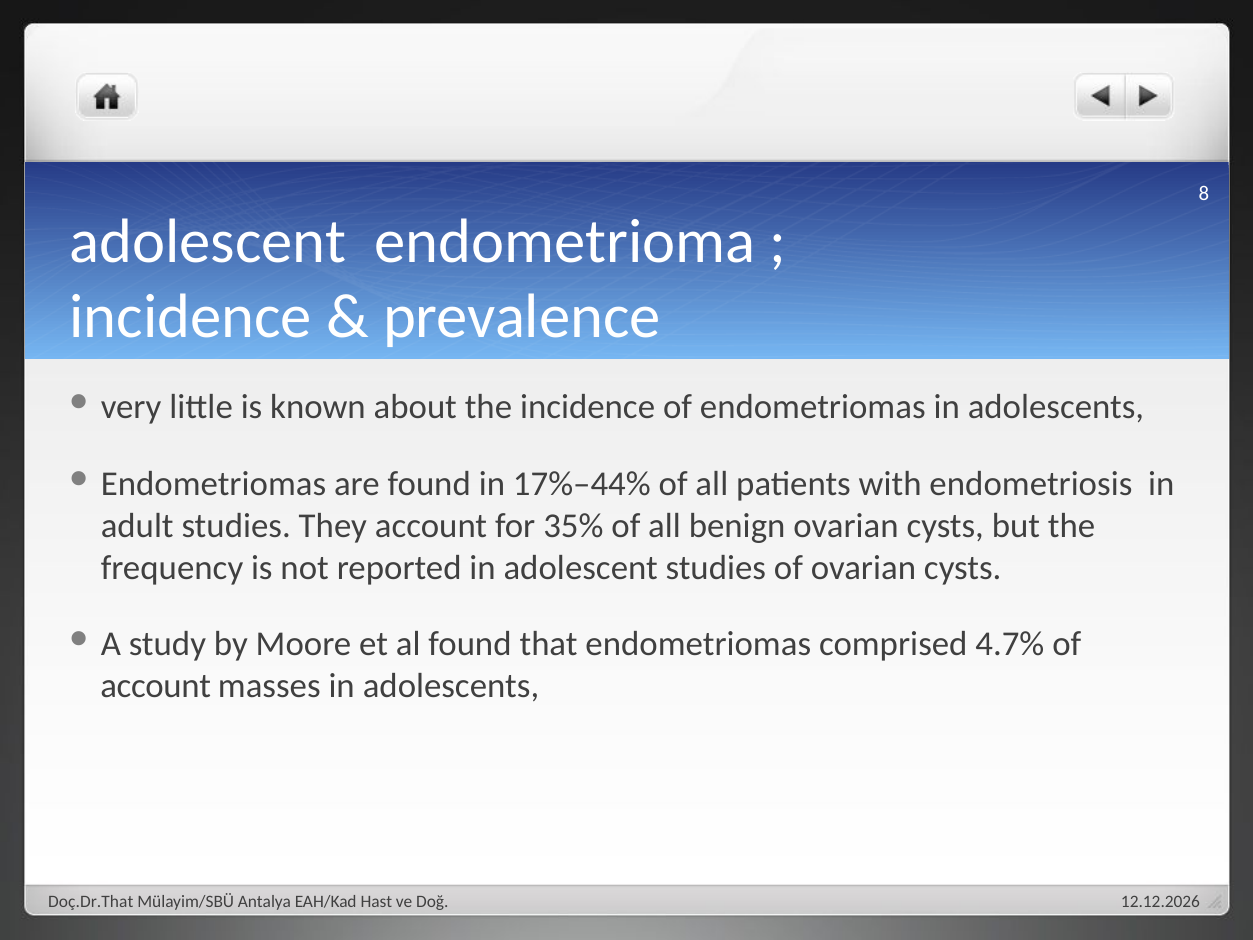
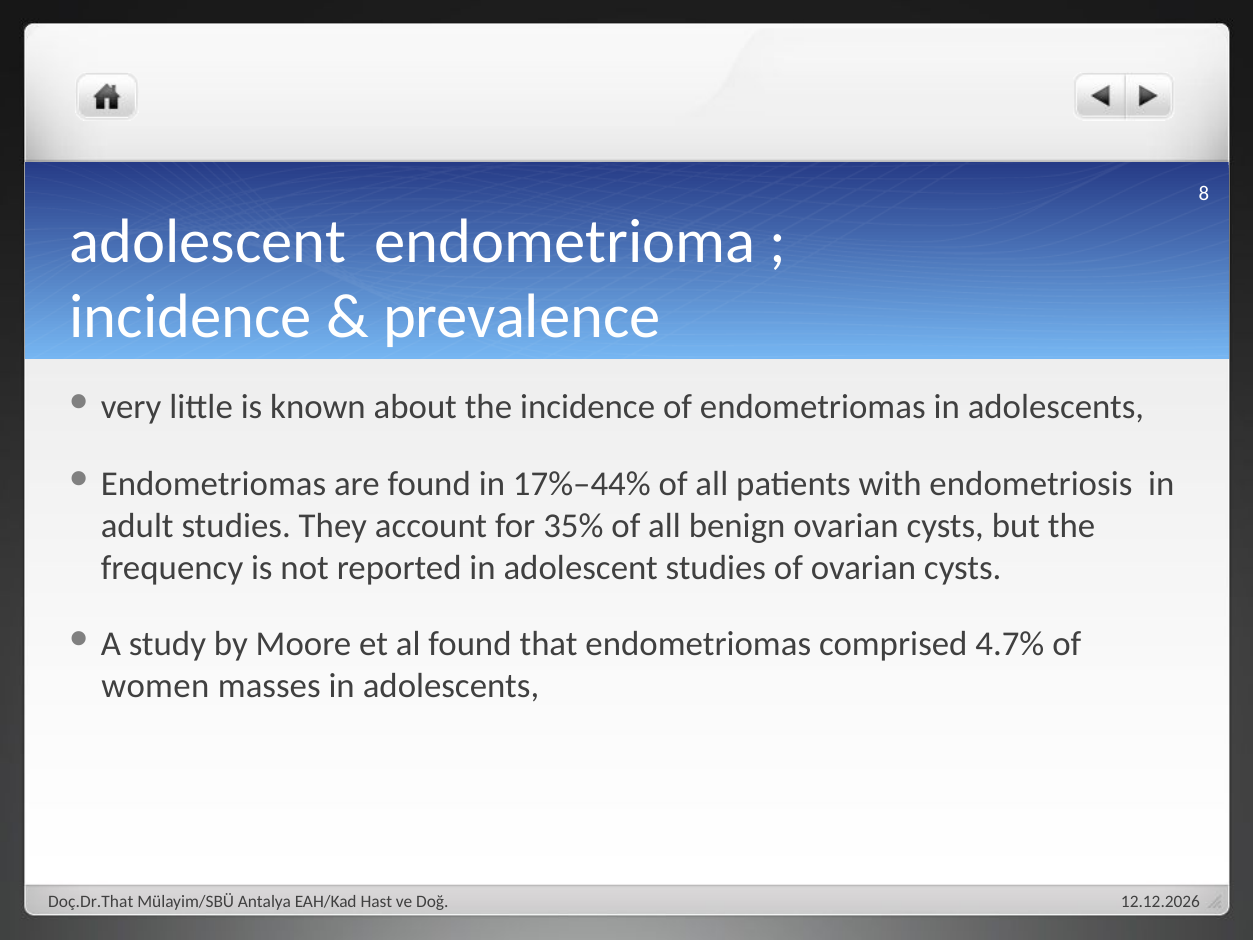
account: account -> women (155, 686)
